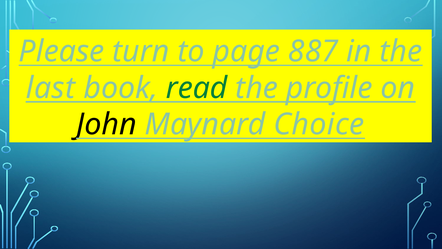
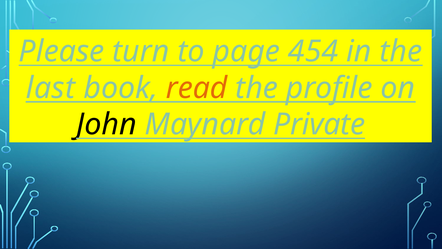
887: 887 -> 454 (313, 51)
read colour: green -> orange (197, 88)
Choice: Choice -> Private (319, 124)
